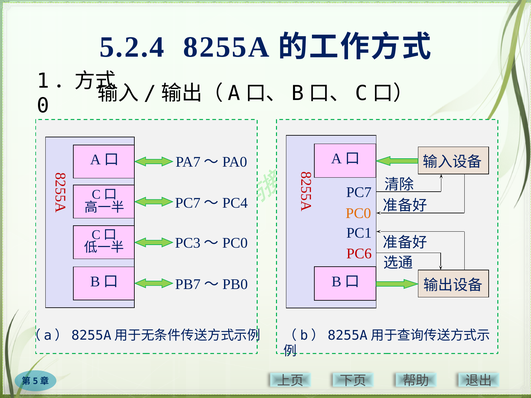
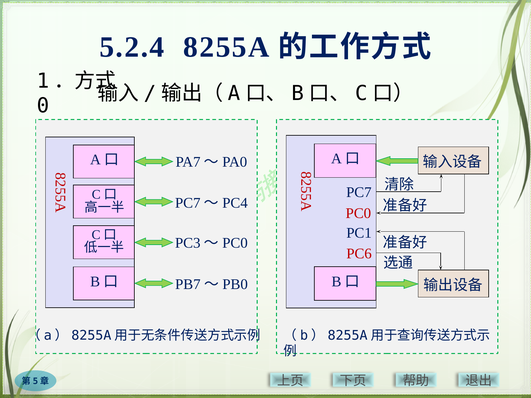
PC0 colour: orange -> red (358, 213)
